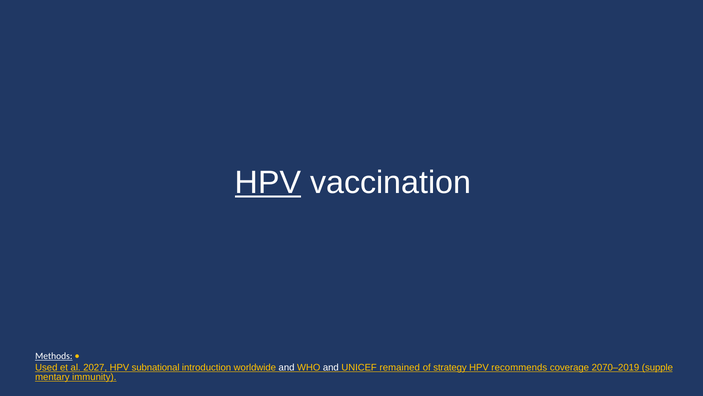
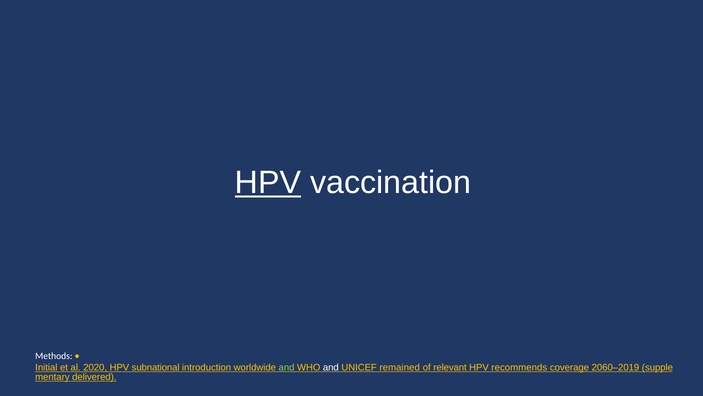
Methods underline: present -> none (54, 356)
Used: Used -> Initial (46, 367)
2027: 2027 -> 2020 (95, 367)
and colour: white -> light green (287, 367)
strategy: strategy -> relevant (450, 367)
2070–2019: 2070–2019 -> 2060–2019 (615, 367)
immunity: immunity -> delivered (94, 377)
